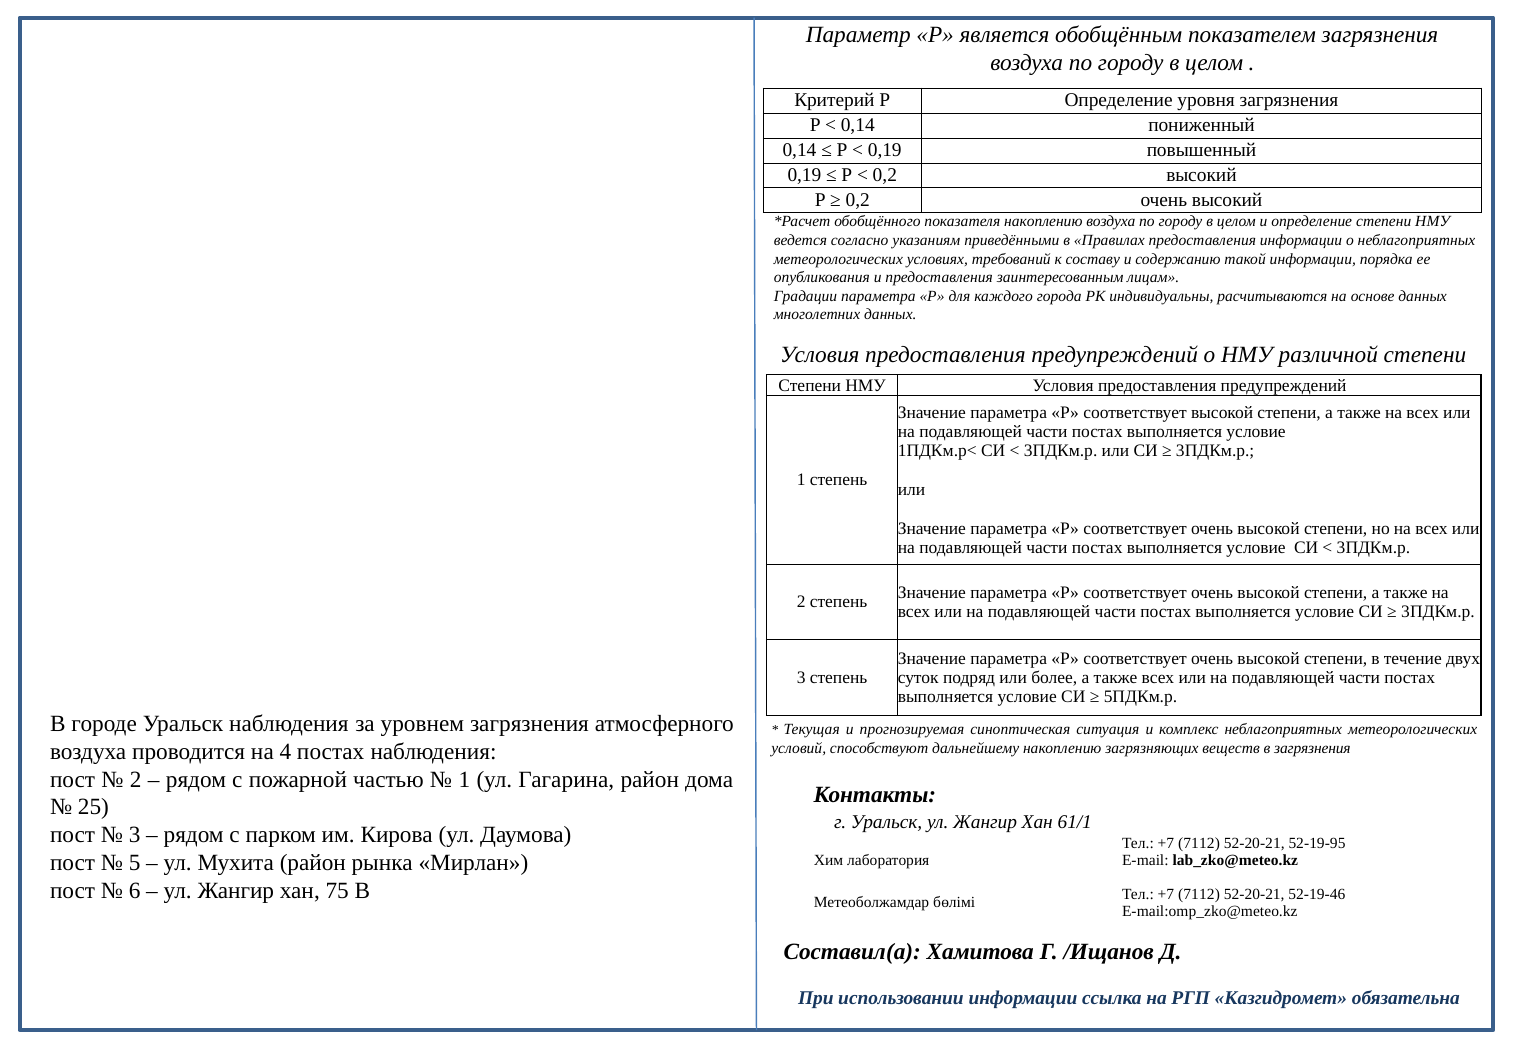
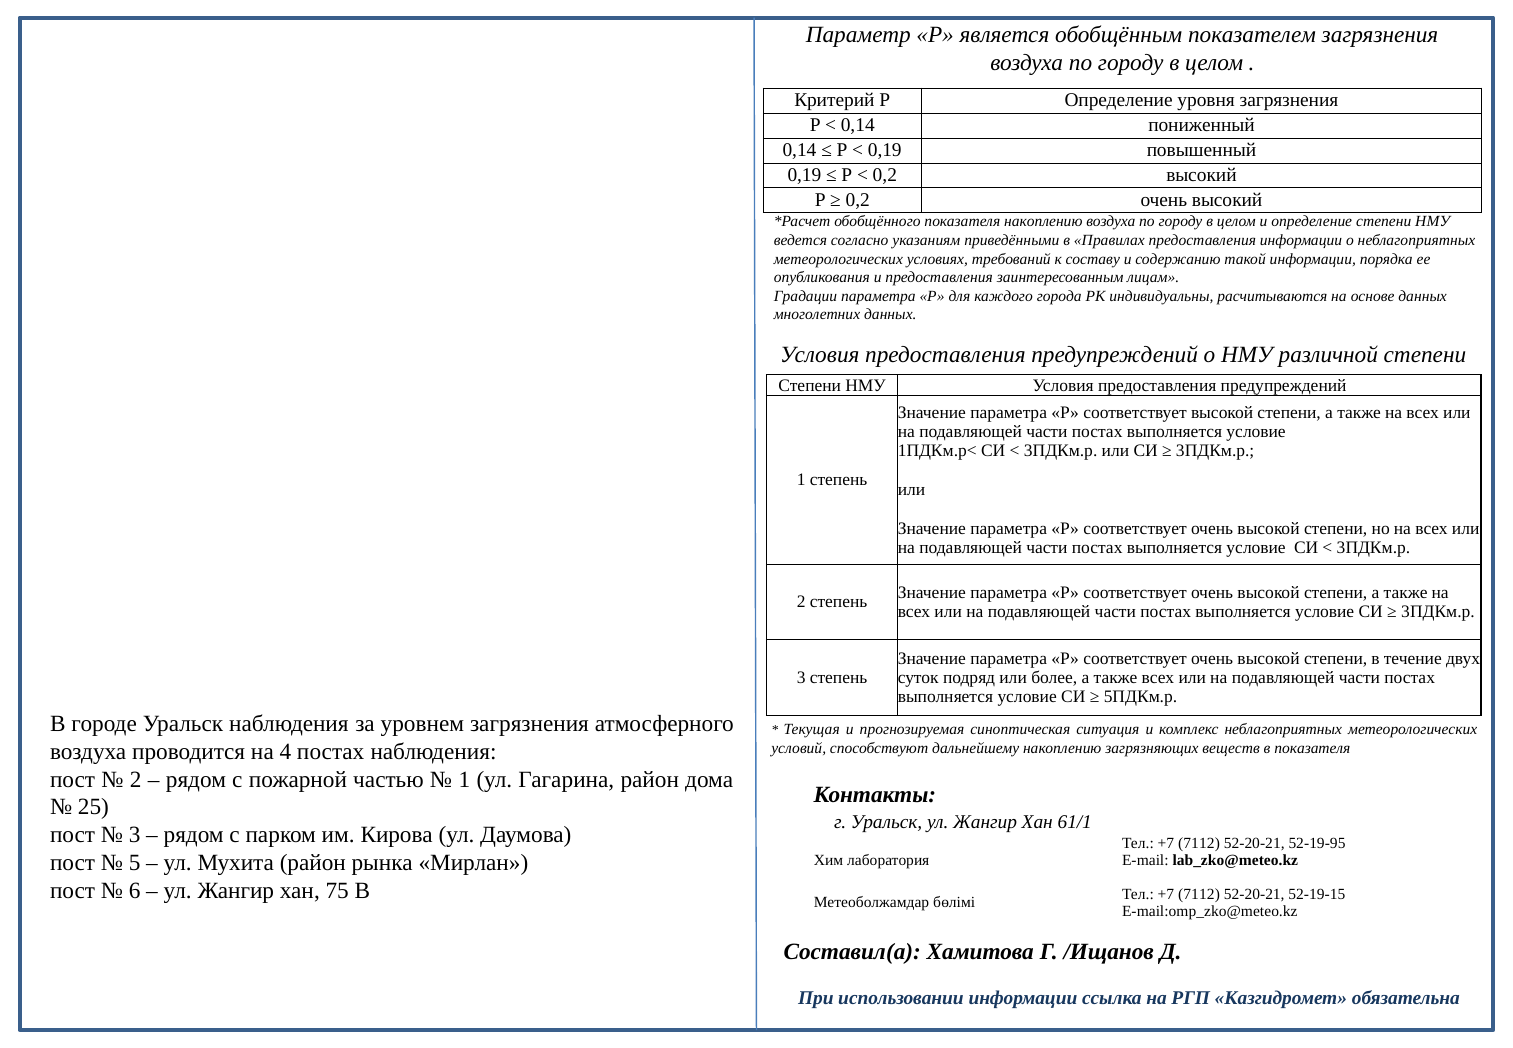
в загрязнения: загрязнения -> показателя (1312, 748)
52-19-46: 52-19-46 -> 52-19-15 (1317, 894)
